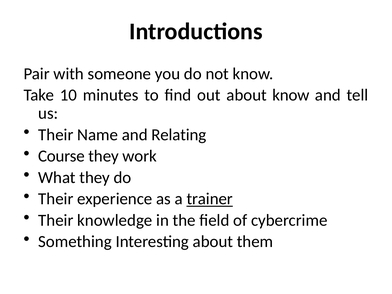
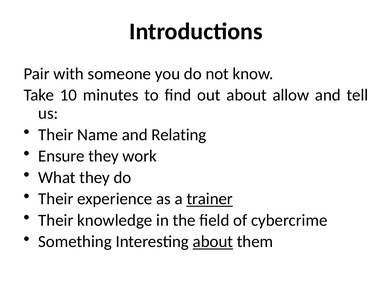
about know: know -> allow (291, 95)
Course: Course -> Ensure (61, 156)
about underline: none -> present (213, 242)
